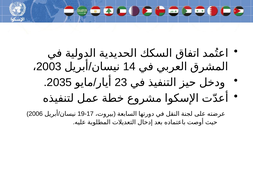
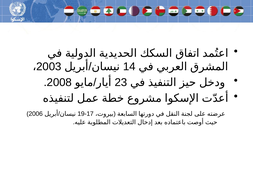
2035: 2035 -> 2008 (59, 82)
